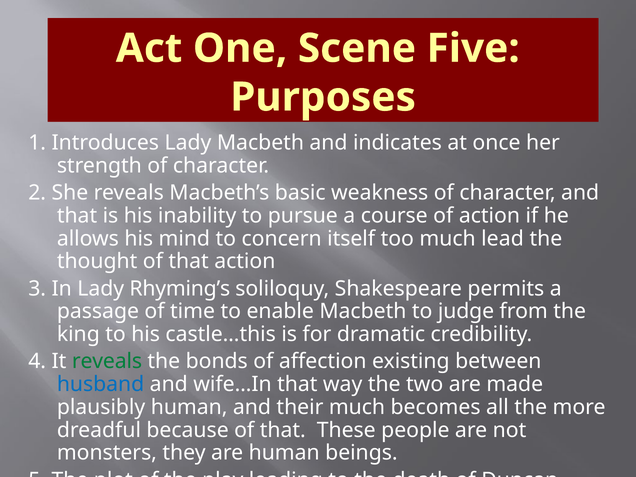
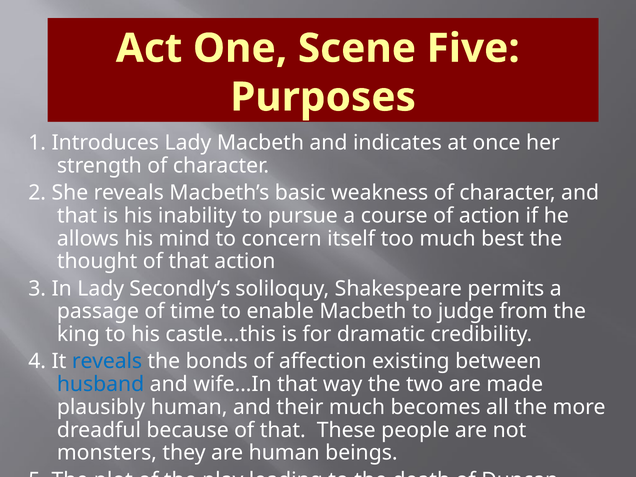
lead: lead -> best (503, 239)
Rhyming’s: Rhyming’s -> Secondly’s (180, 289)
reveals colour: green -> blue (107, 361)
